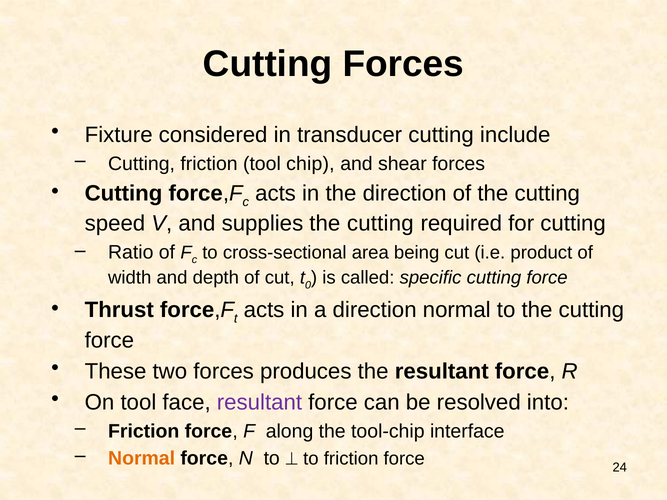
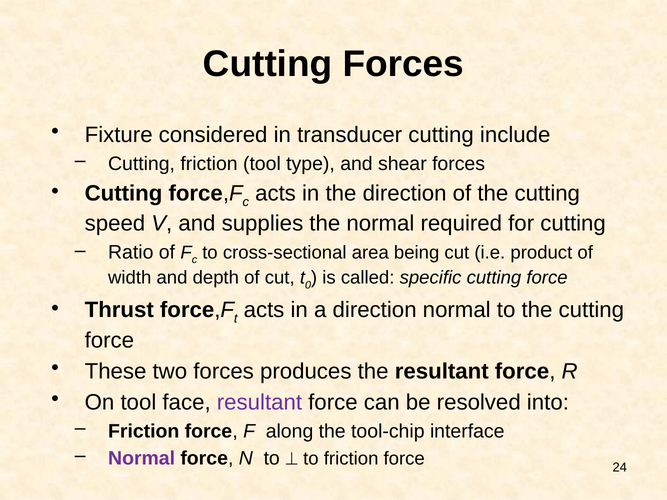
chip: chip -> type (311, 164)
supplies the cutting: cutting -> normal (380, 224)
Normal colour: orange -> purple (142, 459)
